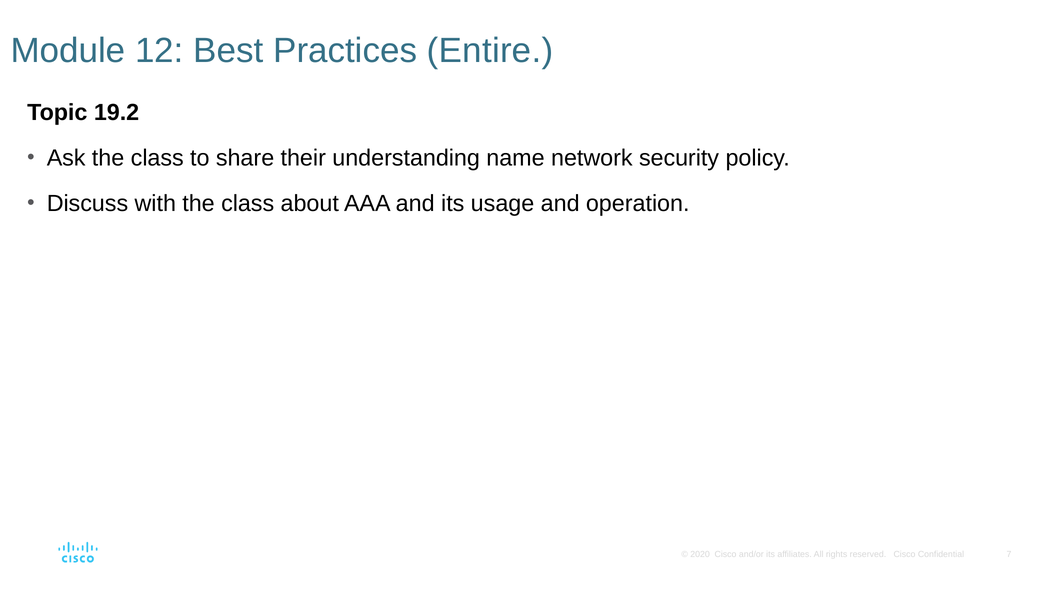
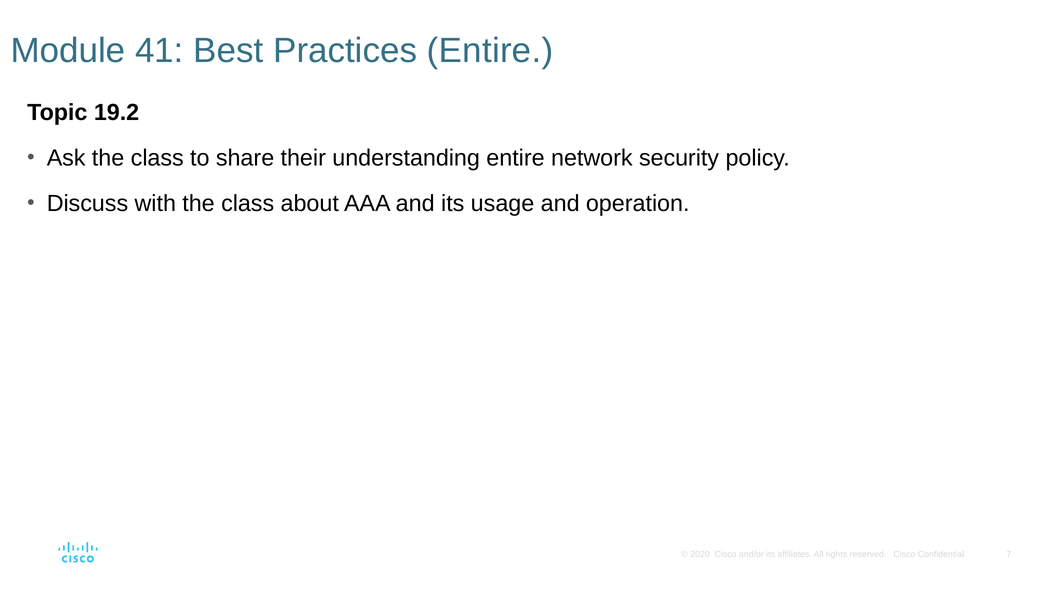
12: 12 -> 41 (159, 51)
understanding name: name -> entire (515, 158)
